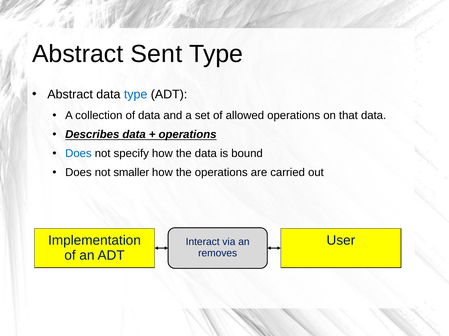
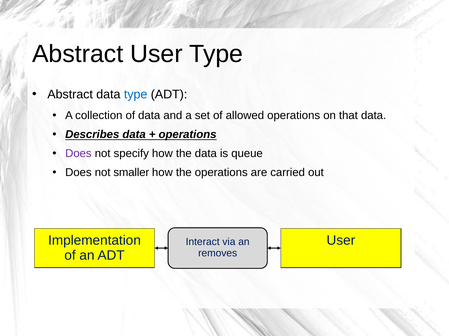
Abstract Sent: Sent -> User (156, 54)
Does colour: blue -> purple (78, 154)
bound: bound -> queue (247, 154)
